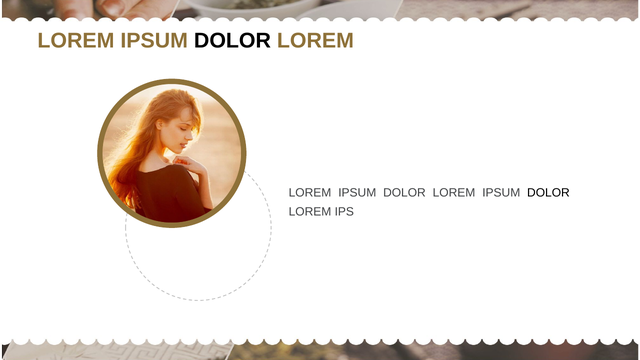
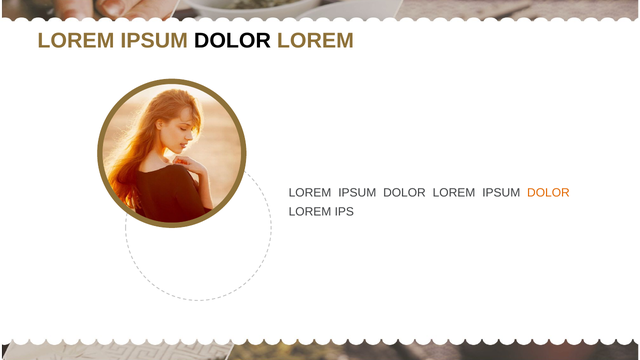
DOLOR colour: black -> orange (548, 193)
